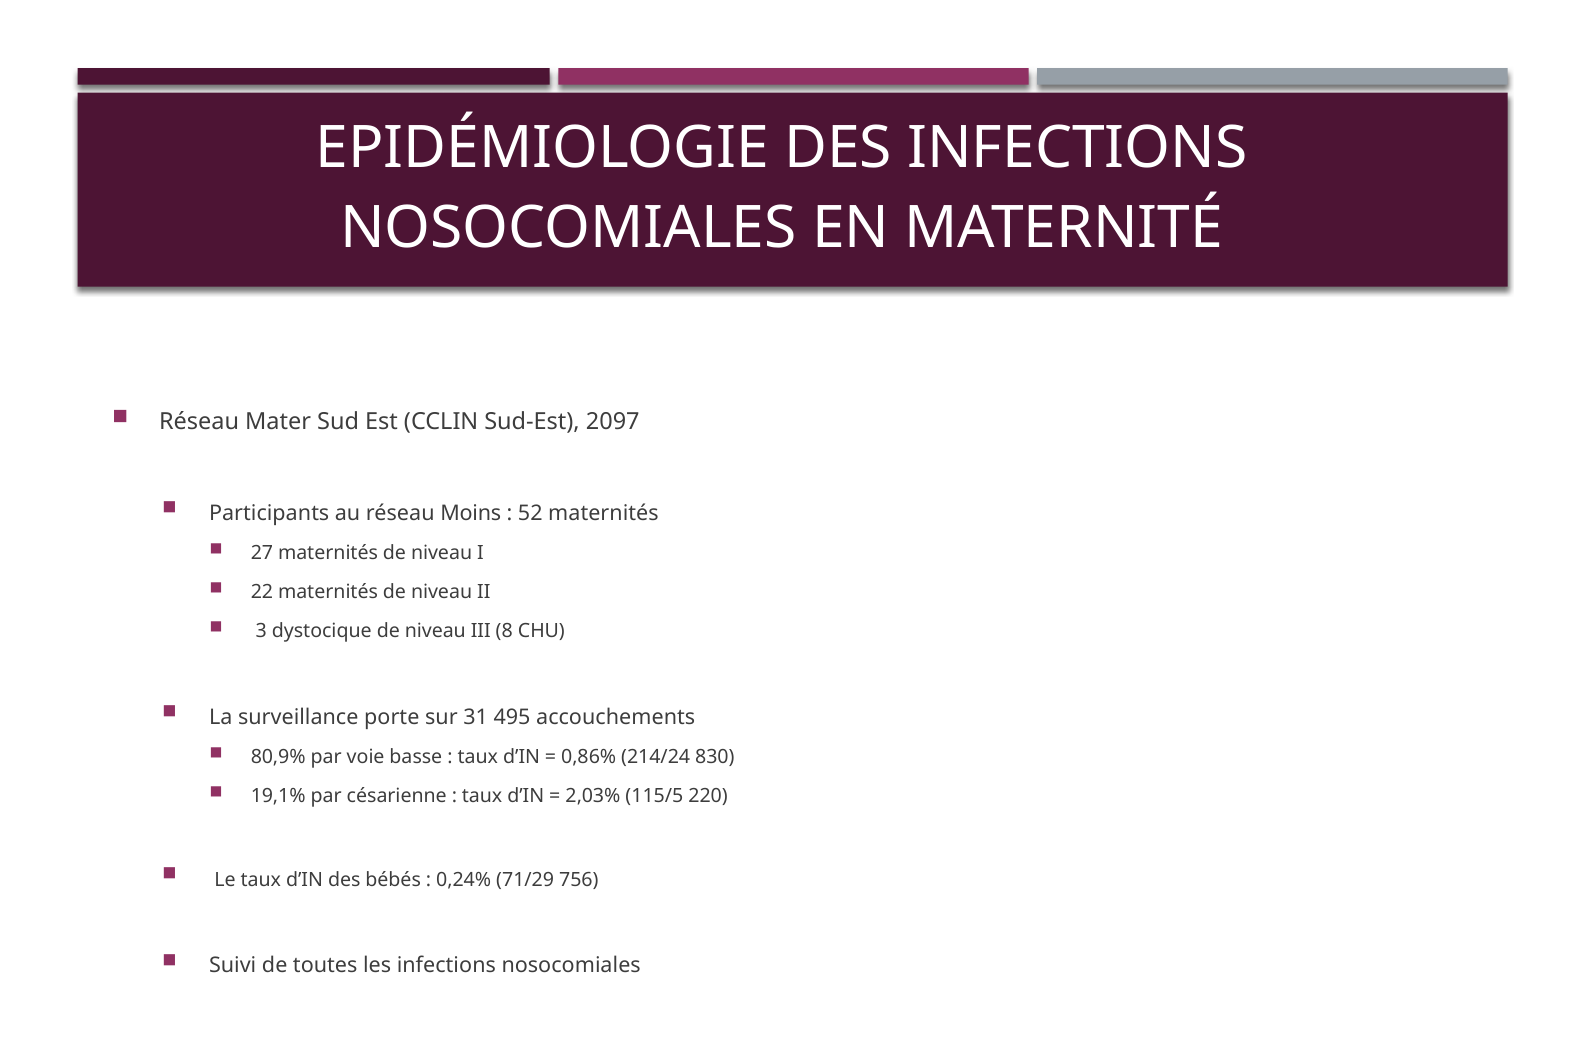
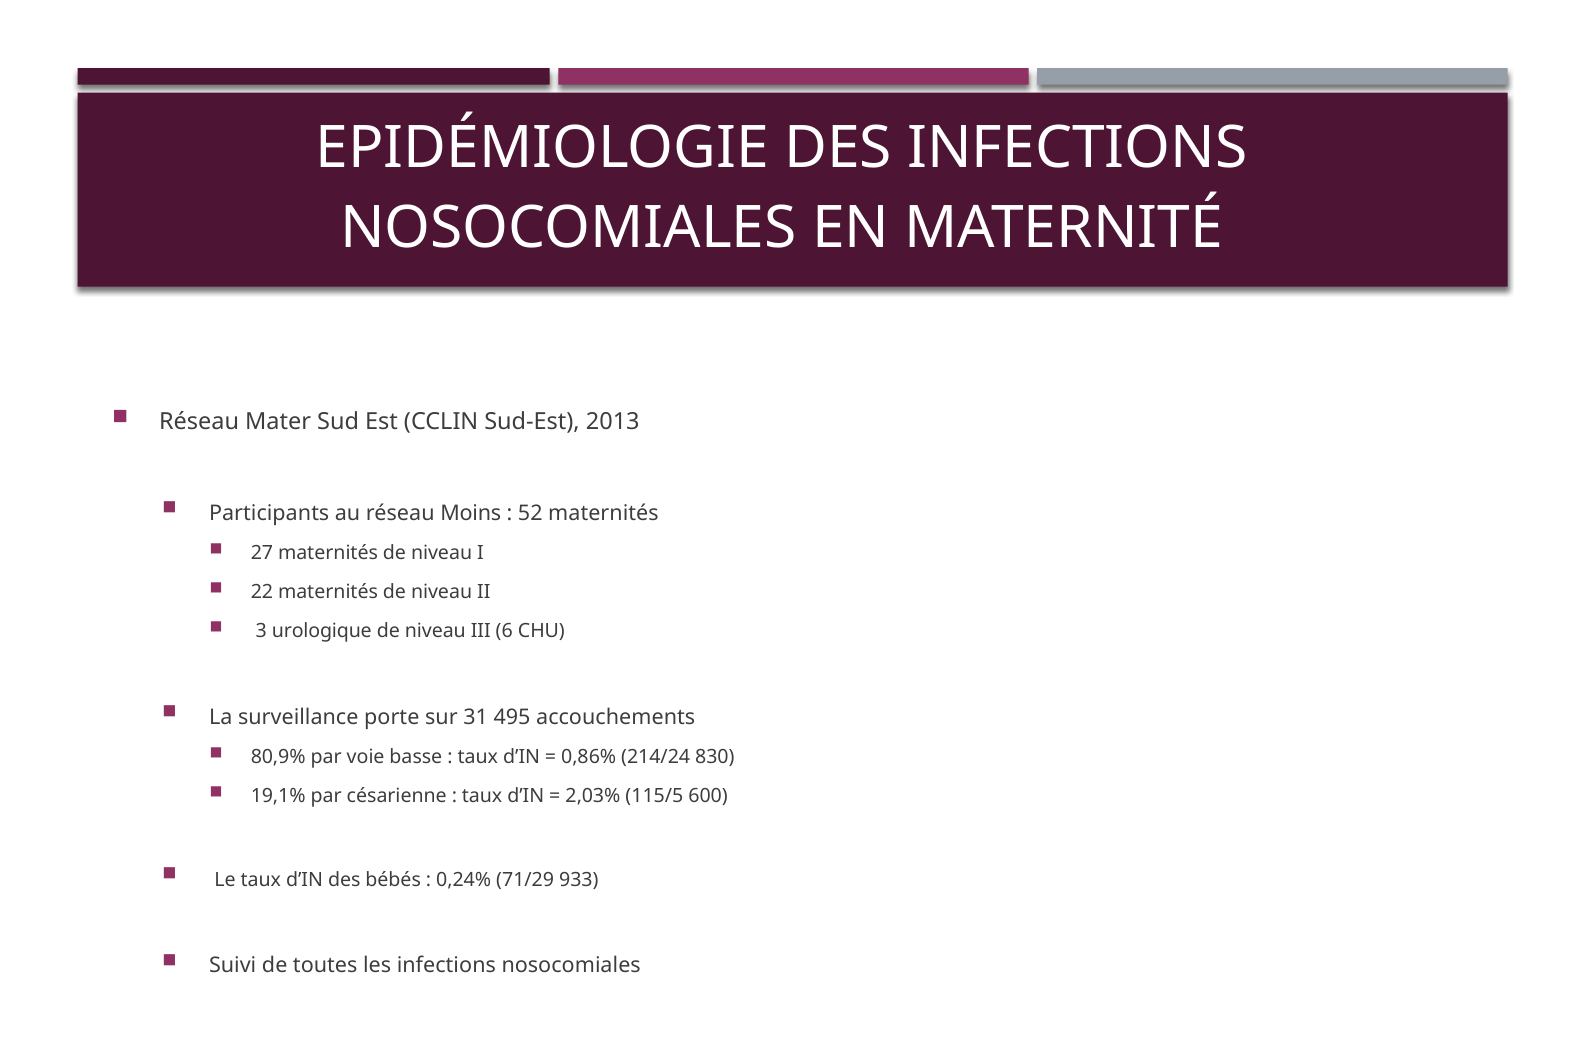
2097: 2097 -> 2013 (613, 422)
dystocique: dystocique -> urologique (322, 631)
8: 8 -> 6 (504, 631)
220: 220 -> 600 (708, 796)
756: 756 -> 933 (579, 880)
